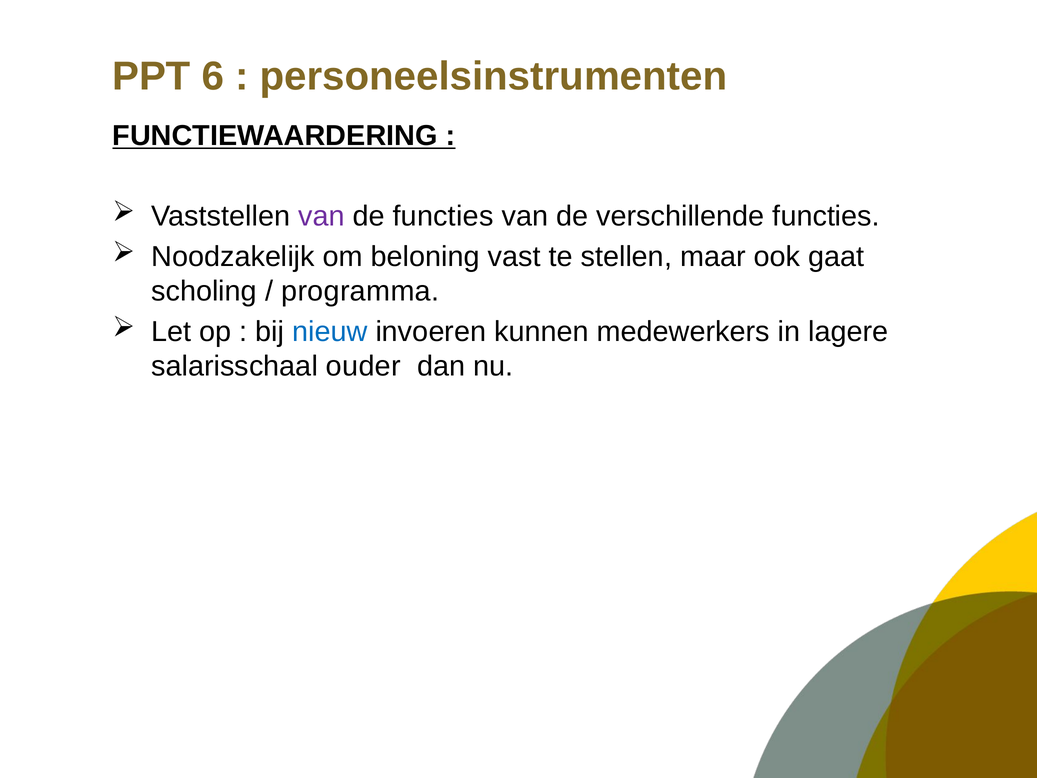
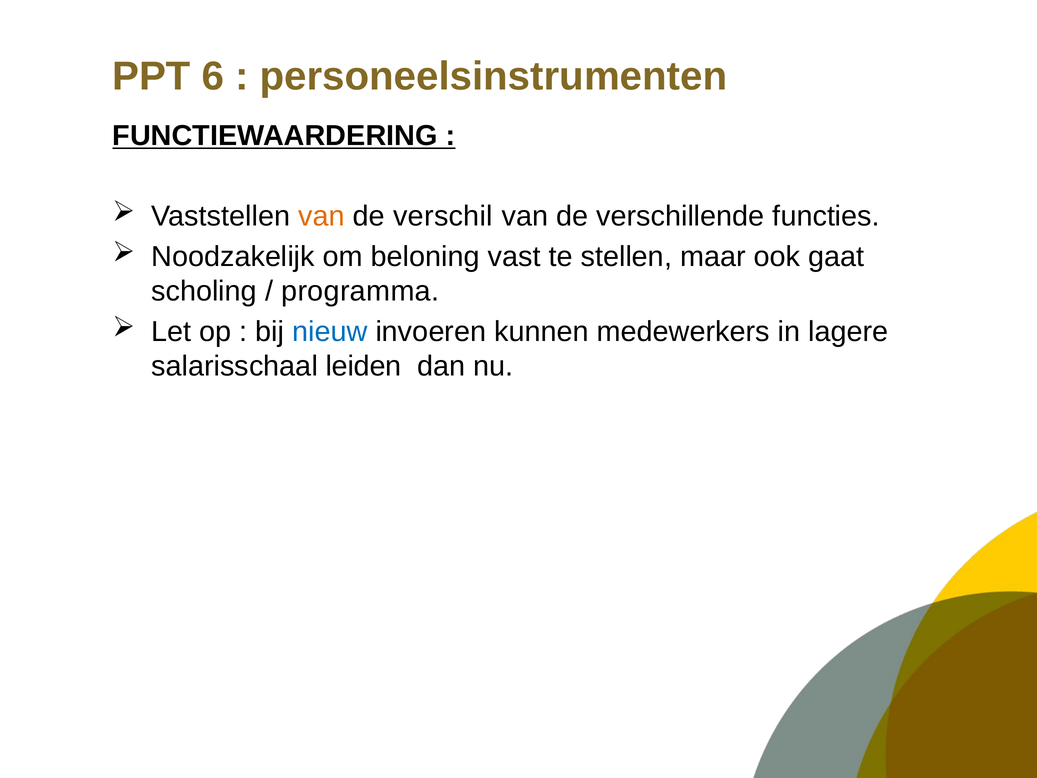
van colour: purple -> orange (321, 216)
de functies: functies -> verschil (443, 216)
ouder: ouder -> leiden (364, 366)
